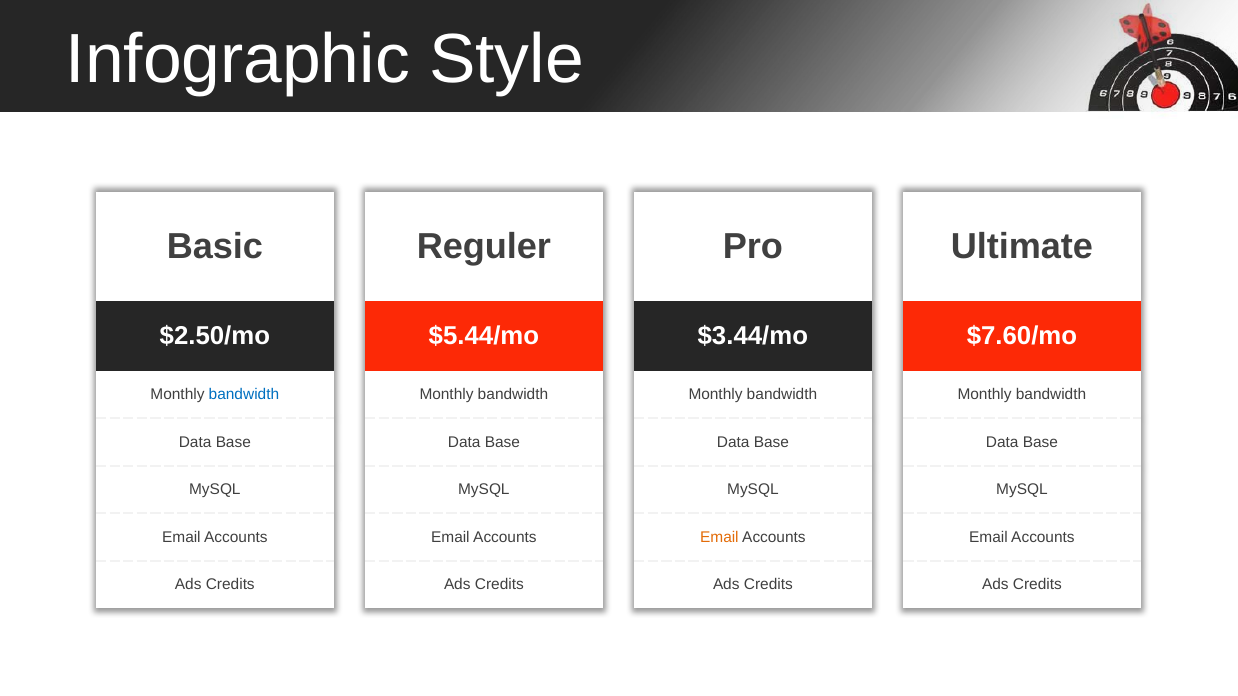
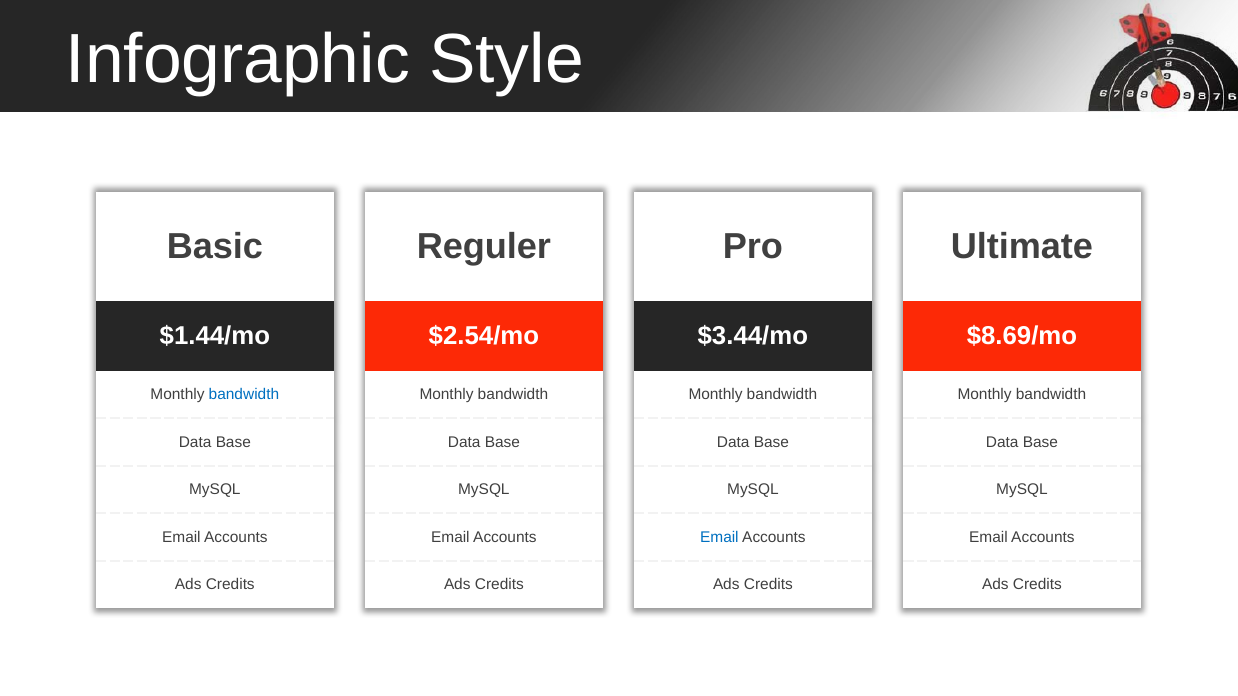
$2.50/mo: $2.50/mo -> $1.44/mo (215, 337)
$5.44/mo: $5.44/mo -> $2.54/mo (484, 337)
$7.60/mo: $7.60/mo -> $8.69/mo (1022, 337)
Email colour: orange -> blue (719, 538)
